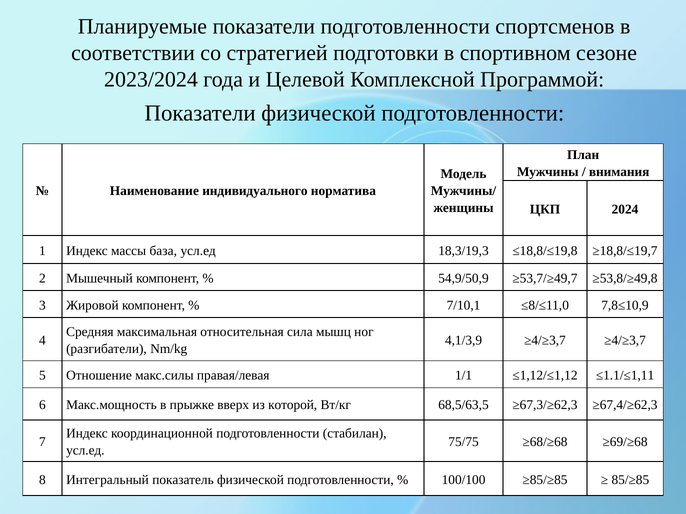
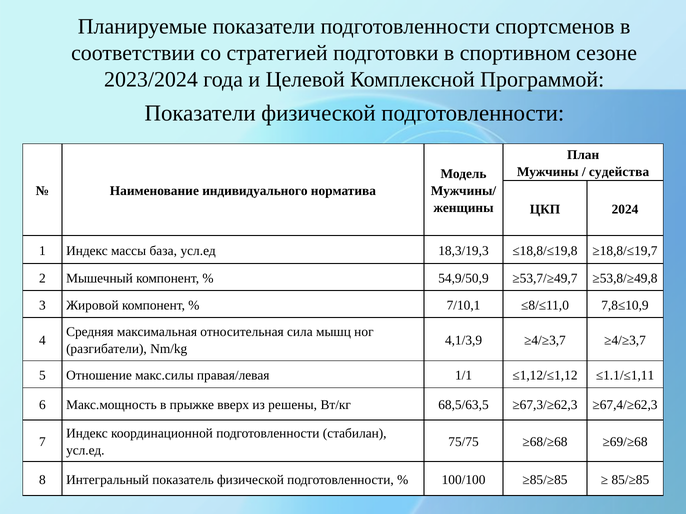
внимания: внимания -> судейства (619, 172)
которой: которой -> решены (293, 405)
